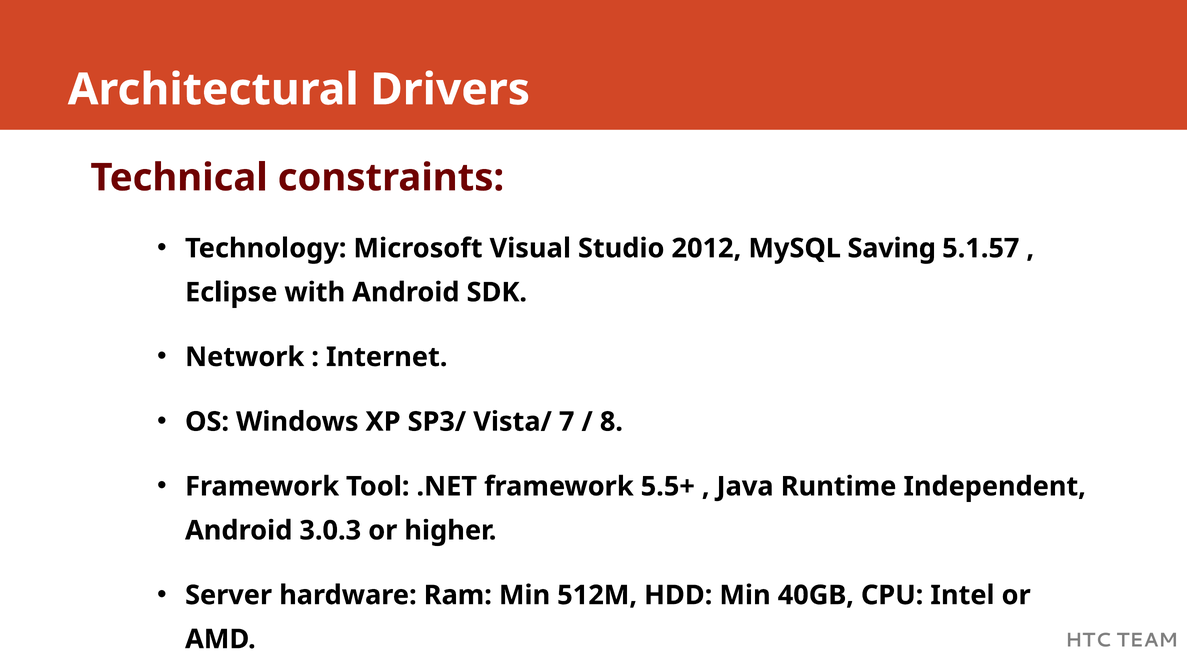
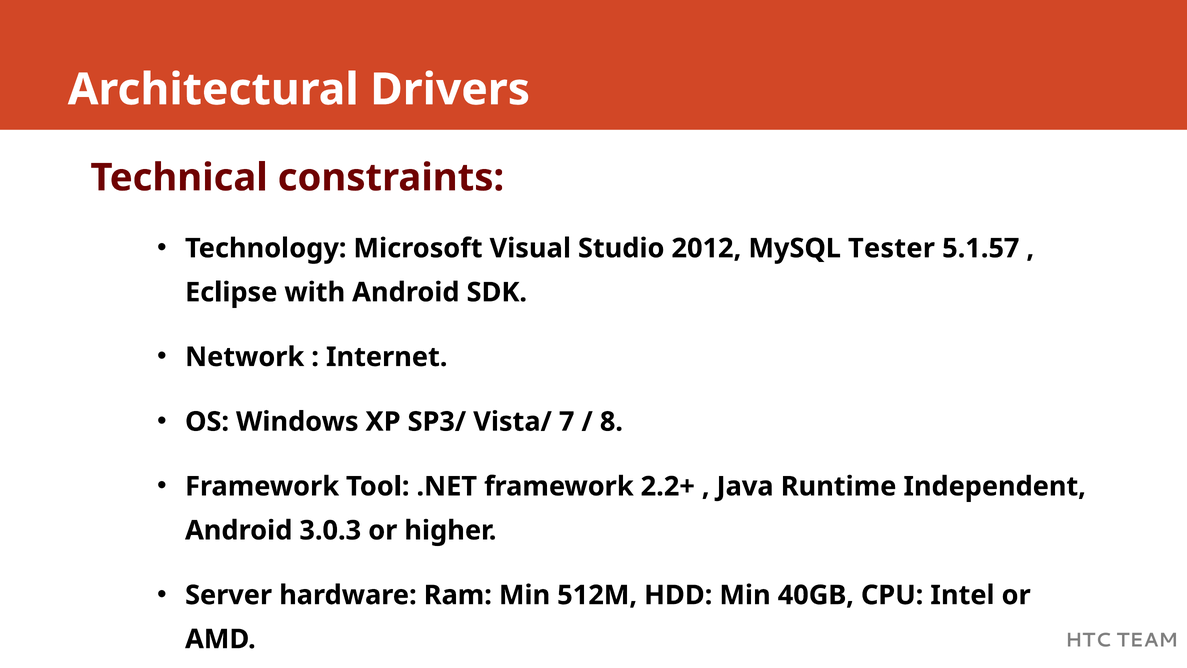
Saving: Saving -> Tester (891, 248)
5.5+: 5.5+ -> 2.2+ (668, 486)
